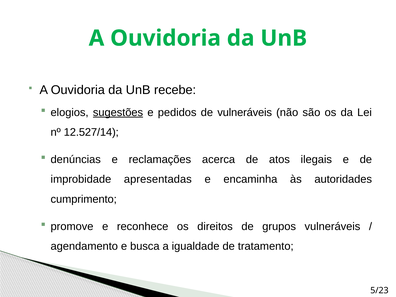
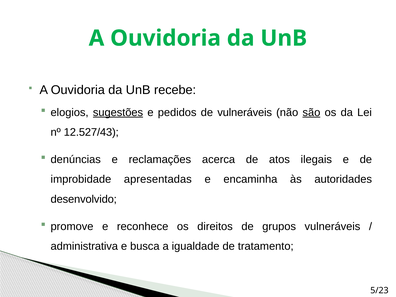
são underline: none -> present (311, 112)
12.527/14: 12.527/14 -> 12.527/43 (91, 132)
cumprimento: cumprimento -> desenvolvido (84, 199)
agendamento: agendamento -> administrativa (84, 246)
